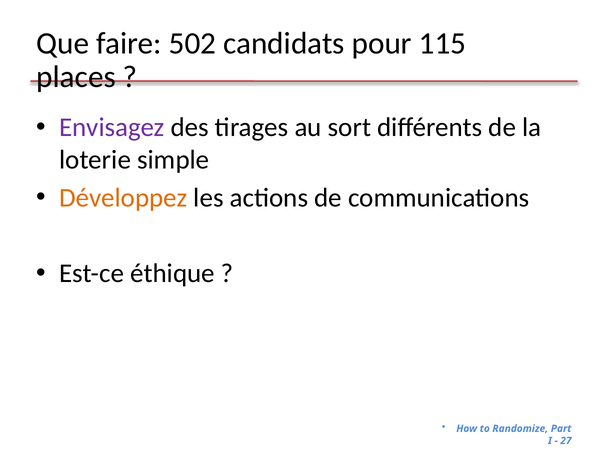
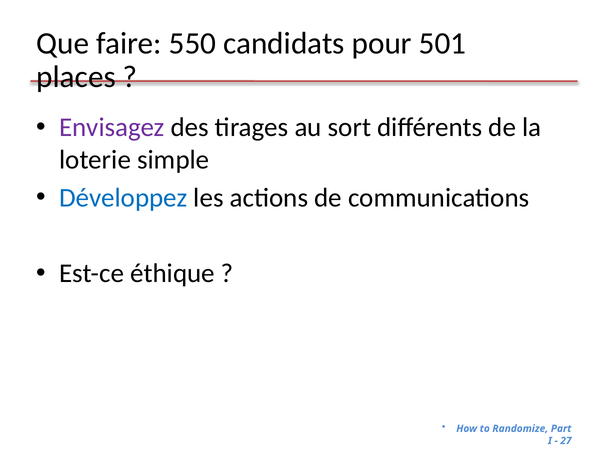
502: 502 -> 550 (192, 43)
115: 115 -> 501 (443, 43)
Développez colour: orange -> blue (123, 198)
